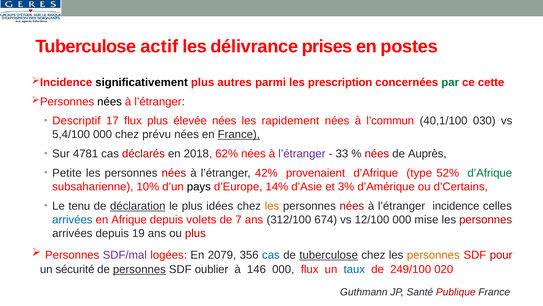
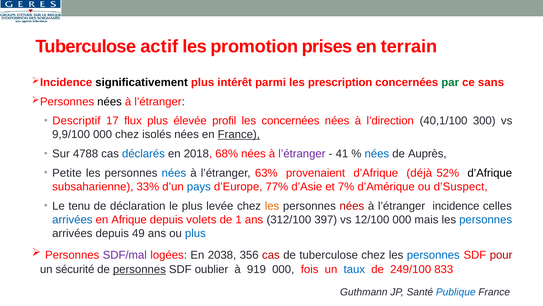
délivrance: délivrance -> promotion (254, 47)
postes: postes -> terrain (409, 47)
autres: autres -> intérêt (235, 82)
cette: cette -> sans (491, 82)
élevée nées: nées -> profil (224, 121)
les rapidement: rapidement -> concernées (290, 121)
l’commun: l’commun -> l’direction (390, 121)
030: 030 -> 300 (484, 121)
5,4/100: 5,4/100 -> 9,9/100 (71, 134)
prévu: prévu -> isolés (157, 134)
4781: 4781 -> 4788 (86, 154)
déclarés colour: red -> blue (143, 154)
62%: 62% -> 68% (227, 154)
33: 33 -> 41 (342, 154)
nées colour: red -> blue (377, 154)
nées colour: red -> blue (174, 173)
42%: 42% -> 63% (266, 173)
type: type -> déjà (419, 173)
d’Afrique colour: green -> black (490, 173)
10%: 10% -> 33% (148, 186)
pays colour: black -> blue (199, 186)
14%: 14% -> 77% (277, 186)
3%: 3% -> 7% (346, 186)
d’Certains: d’Certains -> d’Suspect (461, 186)
déclaration underline: present -> none (138, 206)
idées: idées -> levée (220, 206)
7: 7 -> 1 (239, 219)
674: 674 -> 397 (326, 219)
mise: mise -> mais (426, 219)
personnes colour: red -> blue (486, 219)
19: 19 -> 49 (138, 233)
plus colour: red -> blue (195, 233)
2079: 2079 -> 2038 (222, 255)
cas colour: blue -> red (271, 255)
tuberculose underline: present -> none (329, 255)
personnes colour: orange -> blue (433, 255)
146: 146 -> 919 (256, 269)
000 flux: flux -> fois (310, 269)
020: 020 -> 833 (444, 269)
Publique colour: red -> blue (456, 292)
